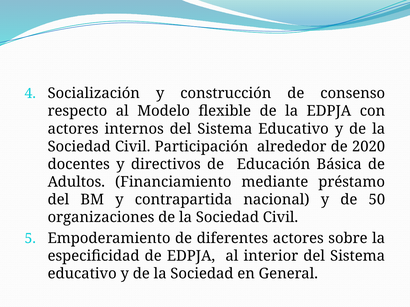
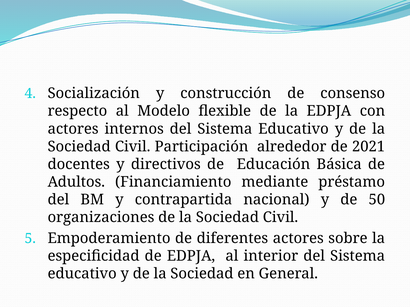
2020: 2020 -> 2021 (369, 147)
